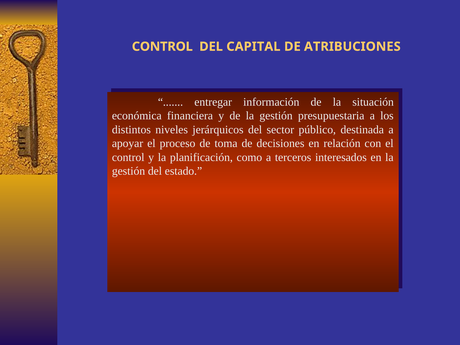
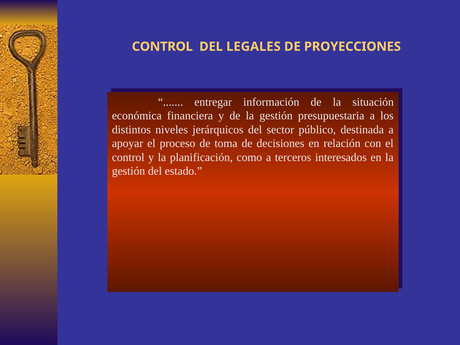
CAPITAL: CAPITAL -> LEGALES (253, 47)
ATRIBUCIONES: ATRIBUCIONES -> PROYECCIONES (352, 47)
